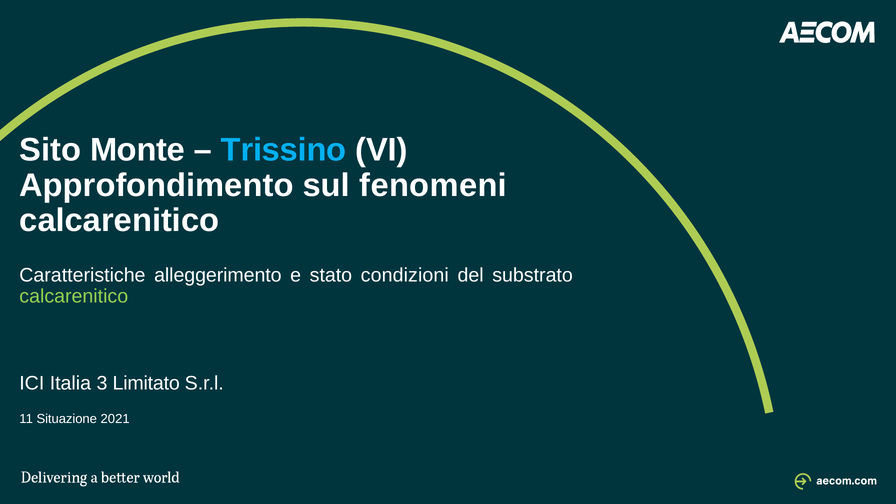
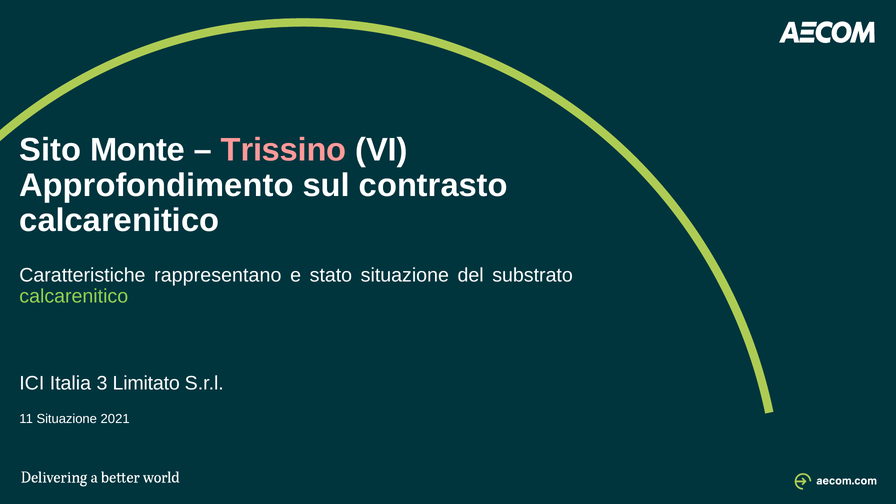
Trissino colour: light blue -> pink (284, 150)
fenomeni: fenomeni -> contrasto (433, 185)
alleggerimento: alleggerimento -> rappresentano (218, 275)
stato condizioni: condizioni -> situazione (405, 275)
